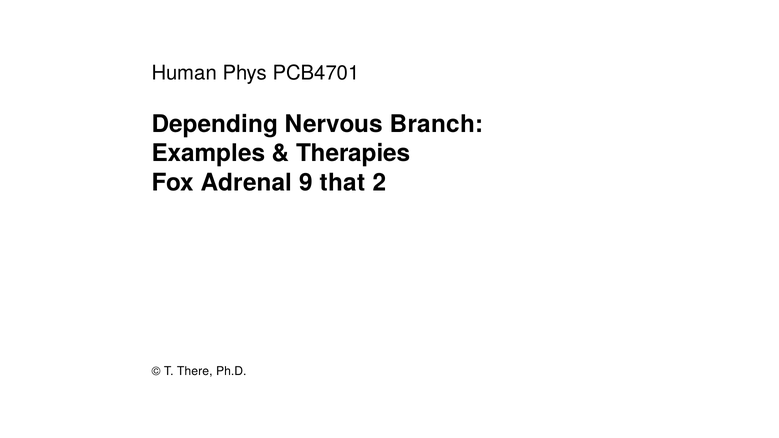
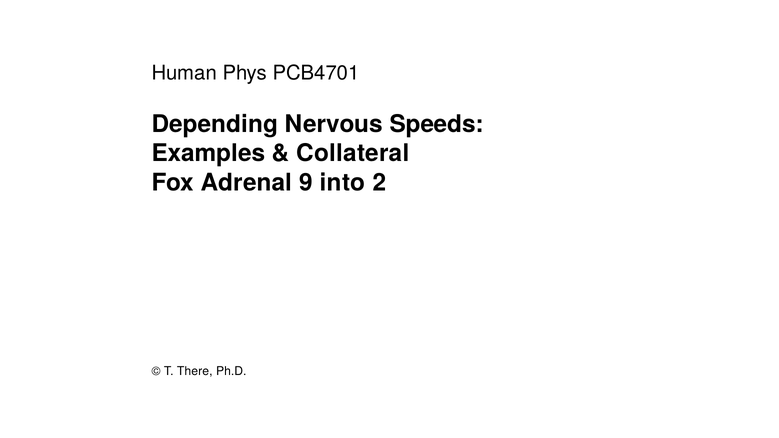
Branch: Branch -> Speeds (437, 124)
Therapies: Therapies -> Collateral (353, 153)
that: that -> into (343, 183)
